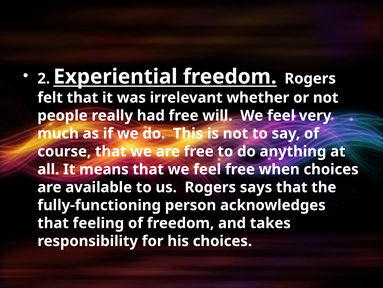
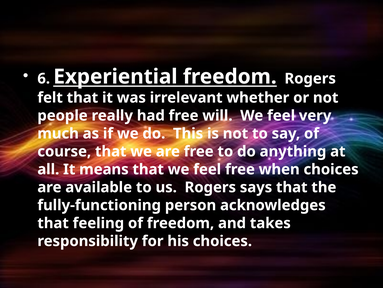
2: 2 -> 6 (44, 78)
